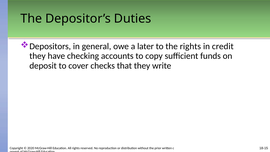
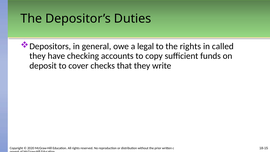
later: later -> legal (146, 46)
credit: credit -> called (223, 46)
